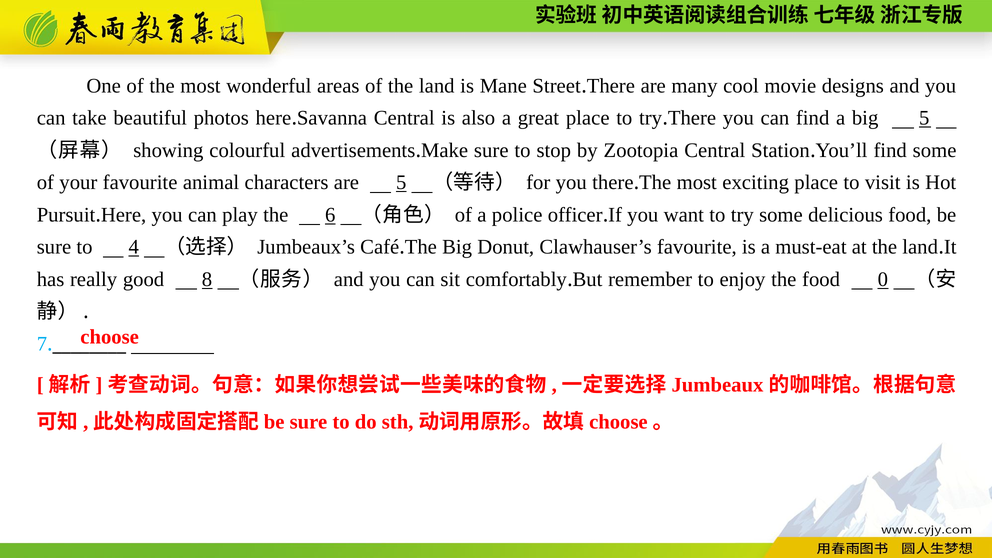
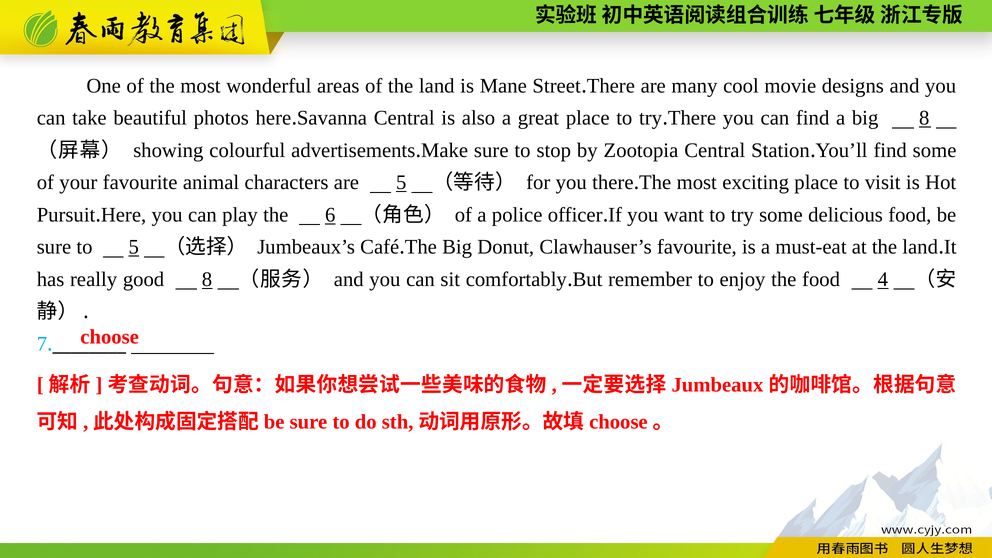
big 5: 5 -> 8 (924, 118)
to 4: 4 -> 5 (134, 247)
0: 0 -> 4 (883, 279)
